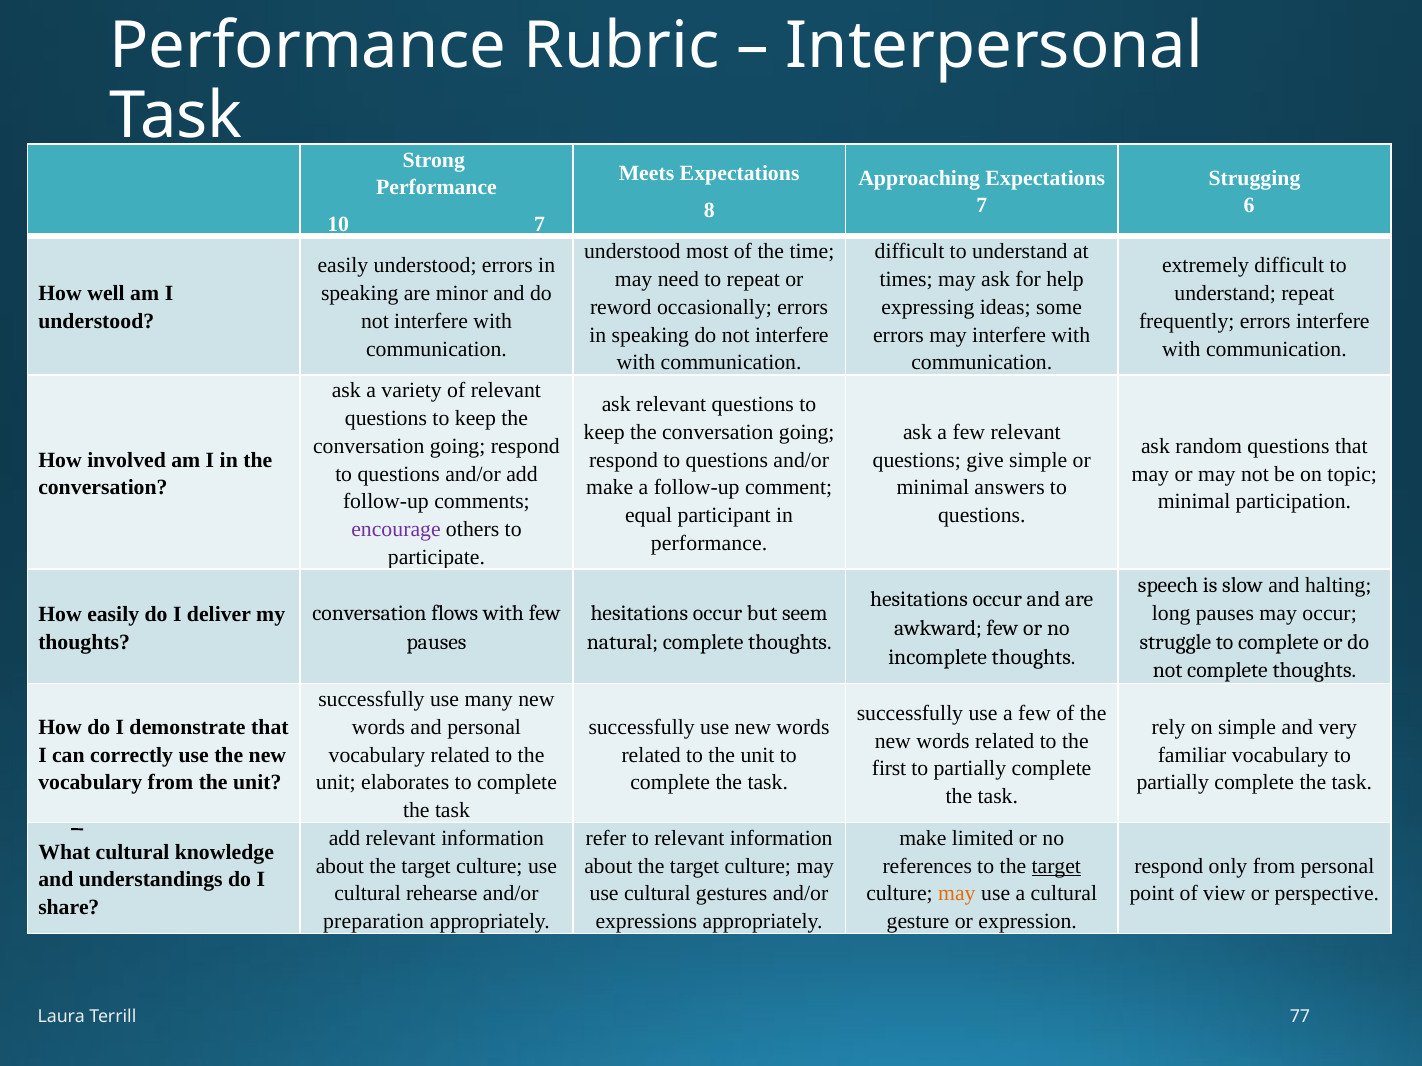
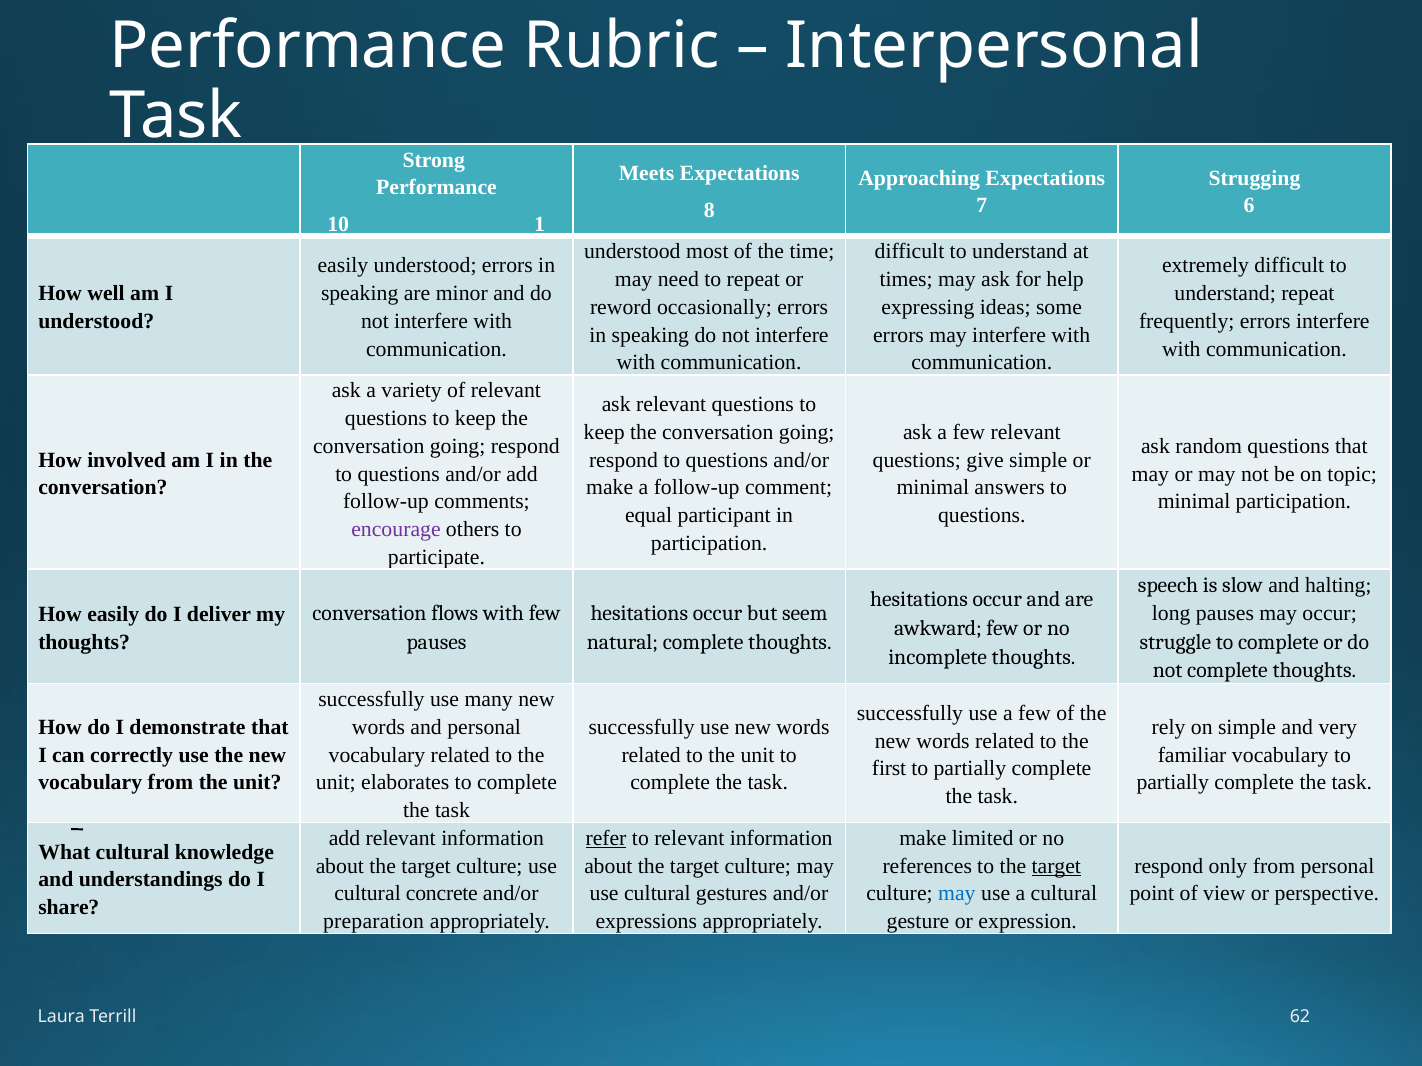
10 7: 7 -> 1 (540, 224)
performance: performance -> participation (709, 543)
refer underline: none -> present (606, 839)
rehearse: rehearse -> concrete (442, 894)
may colour: orange -> blue (957, 894)
77: 77 -> 62 (1300, 1017)
